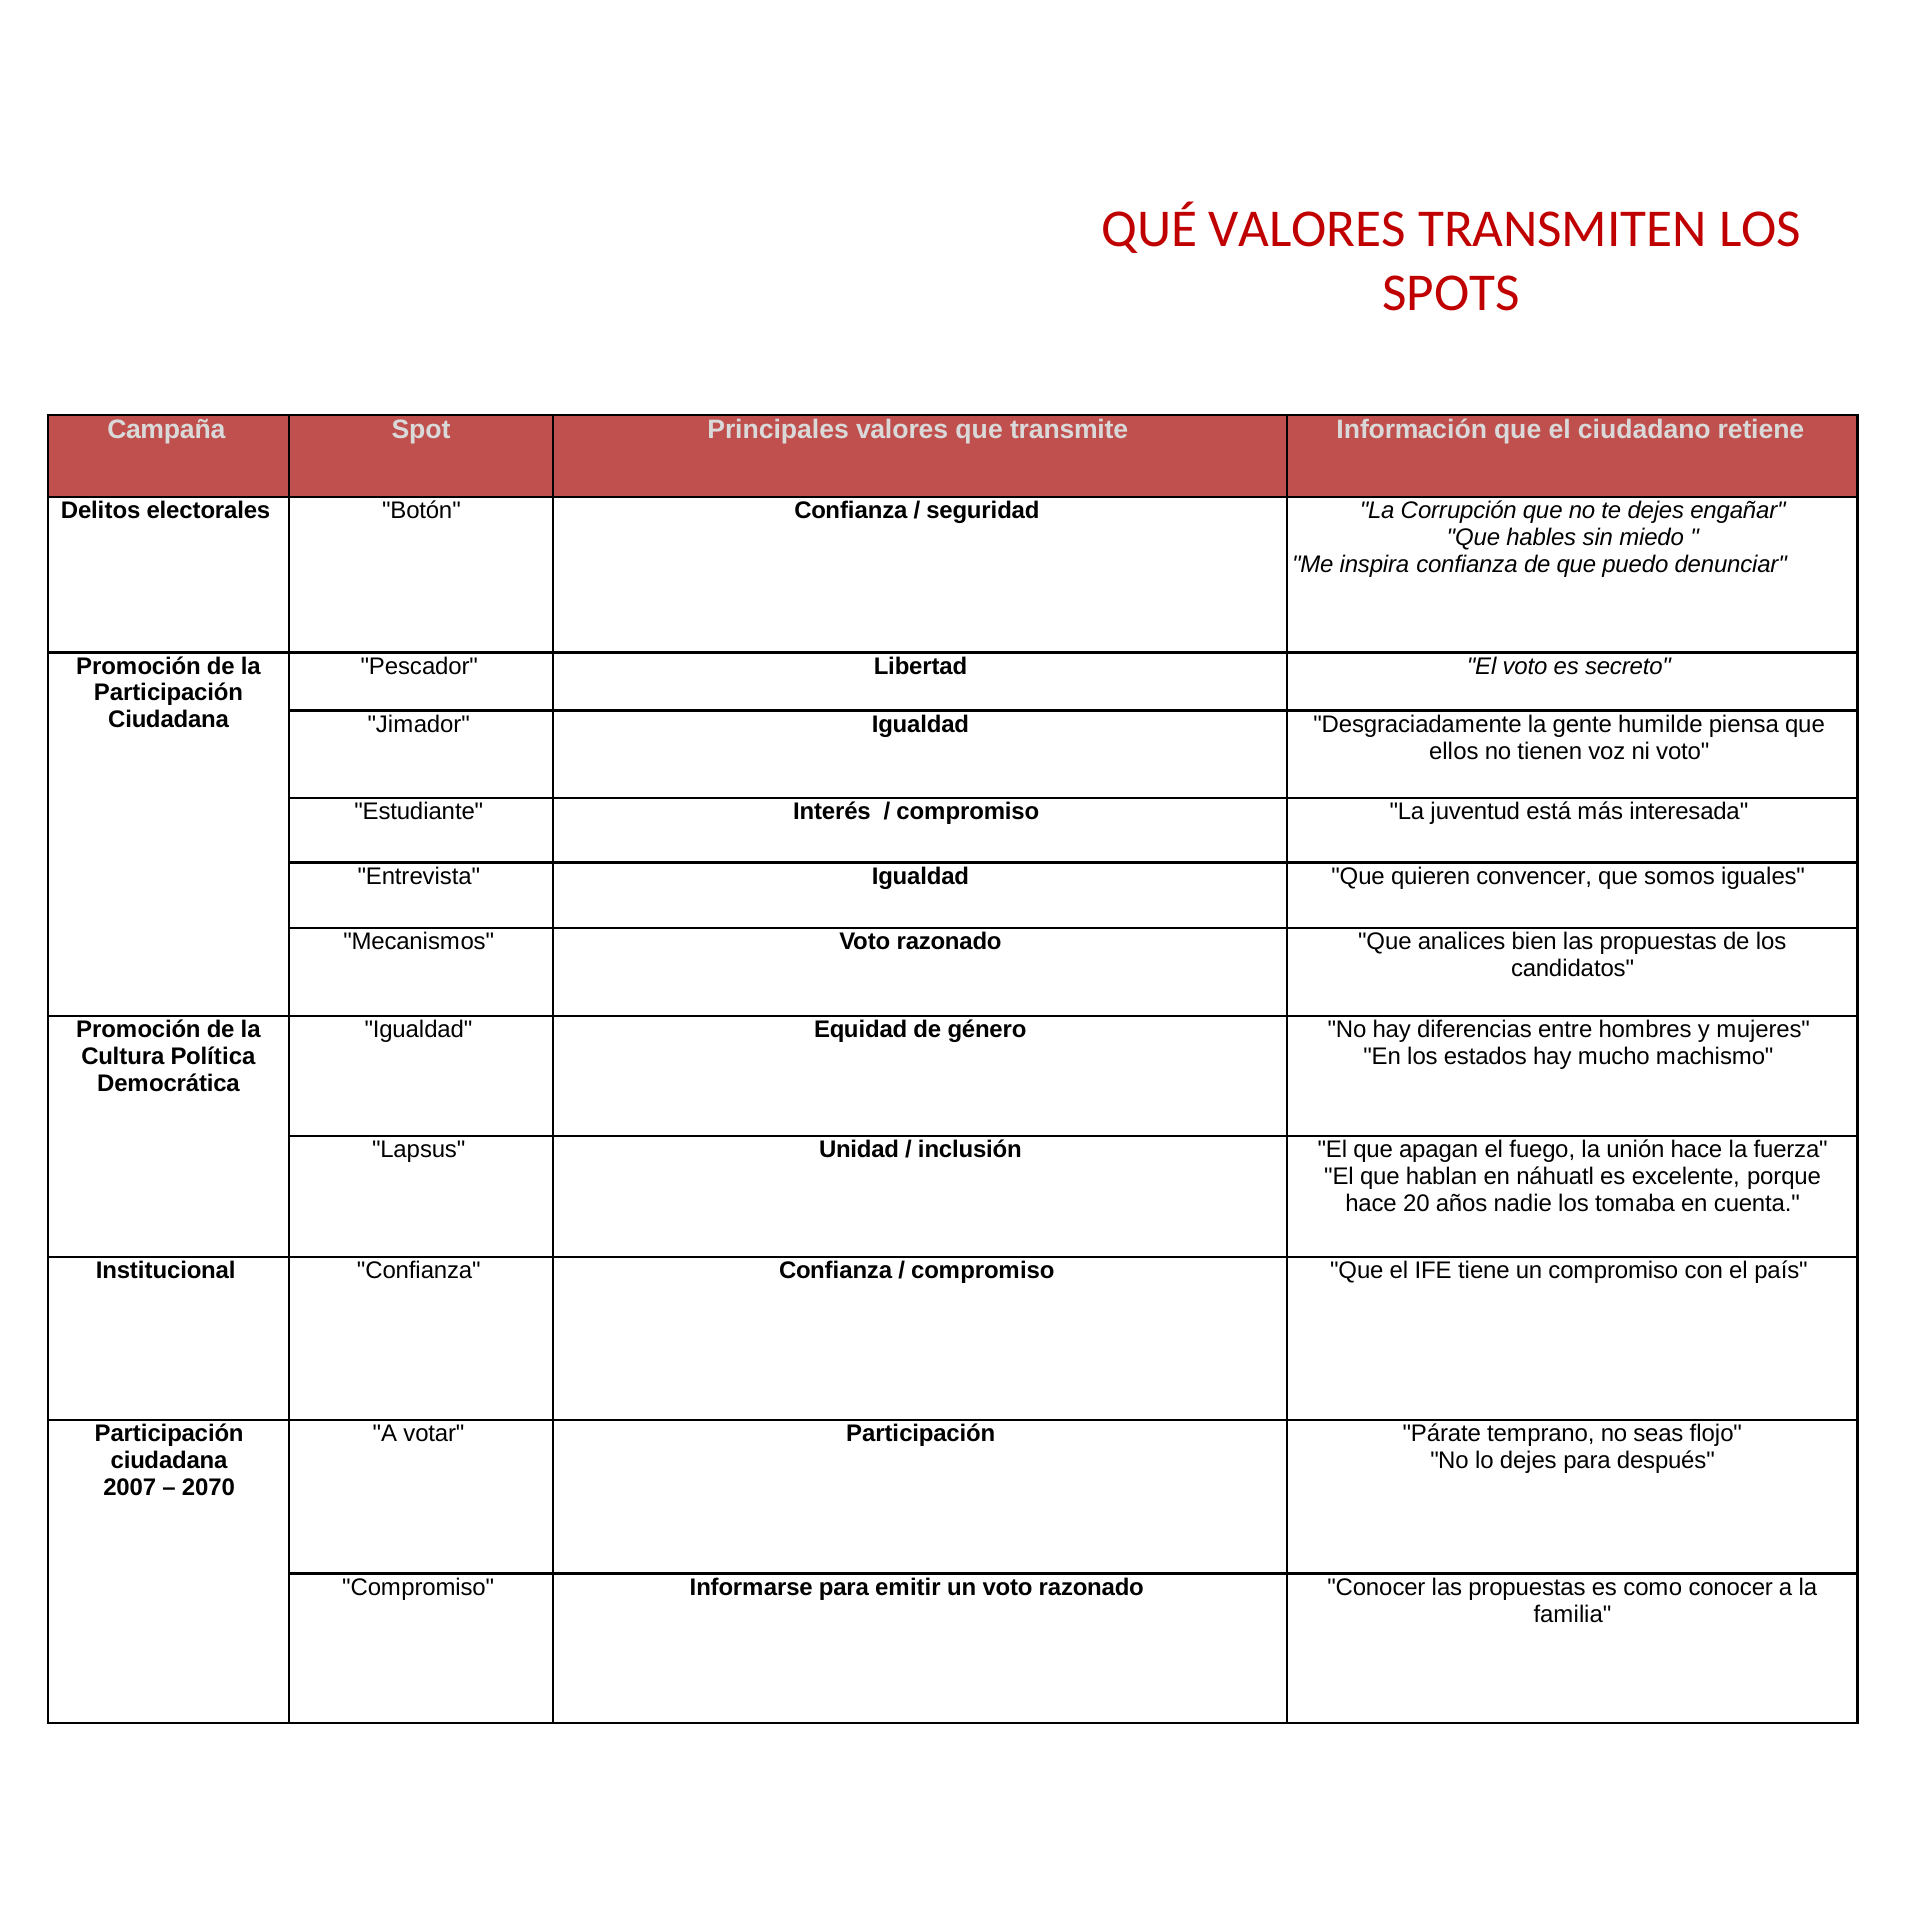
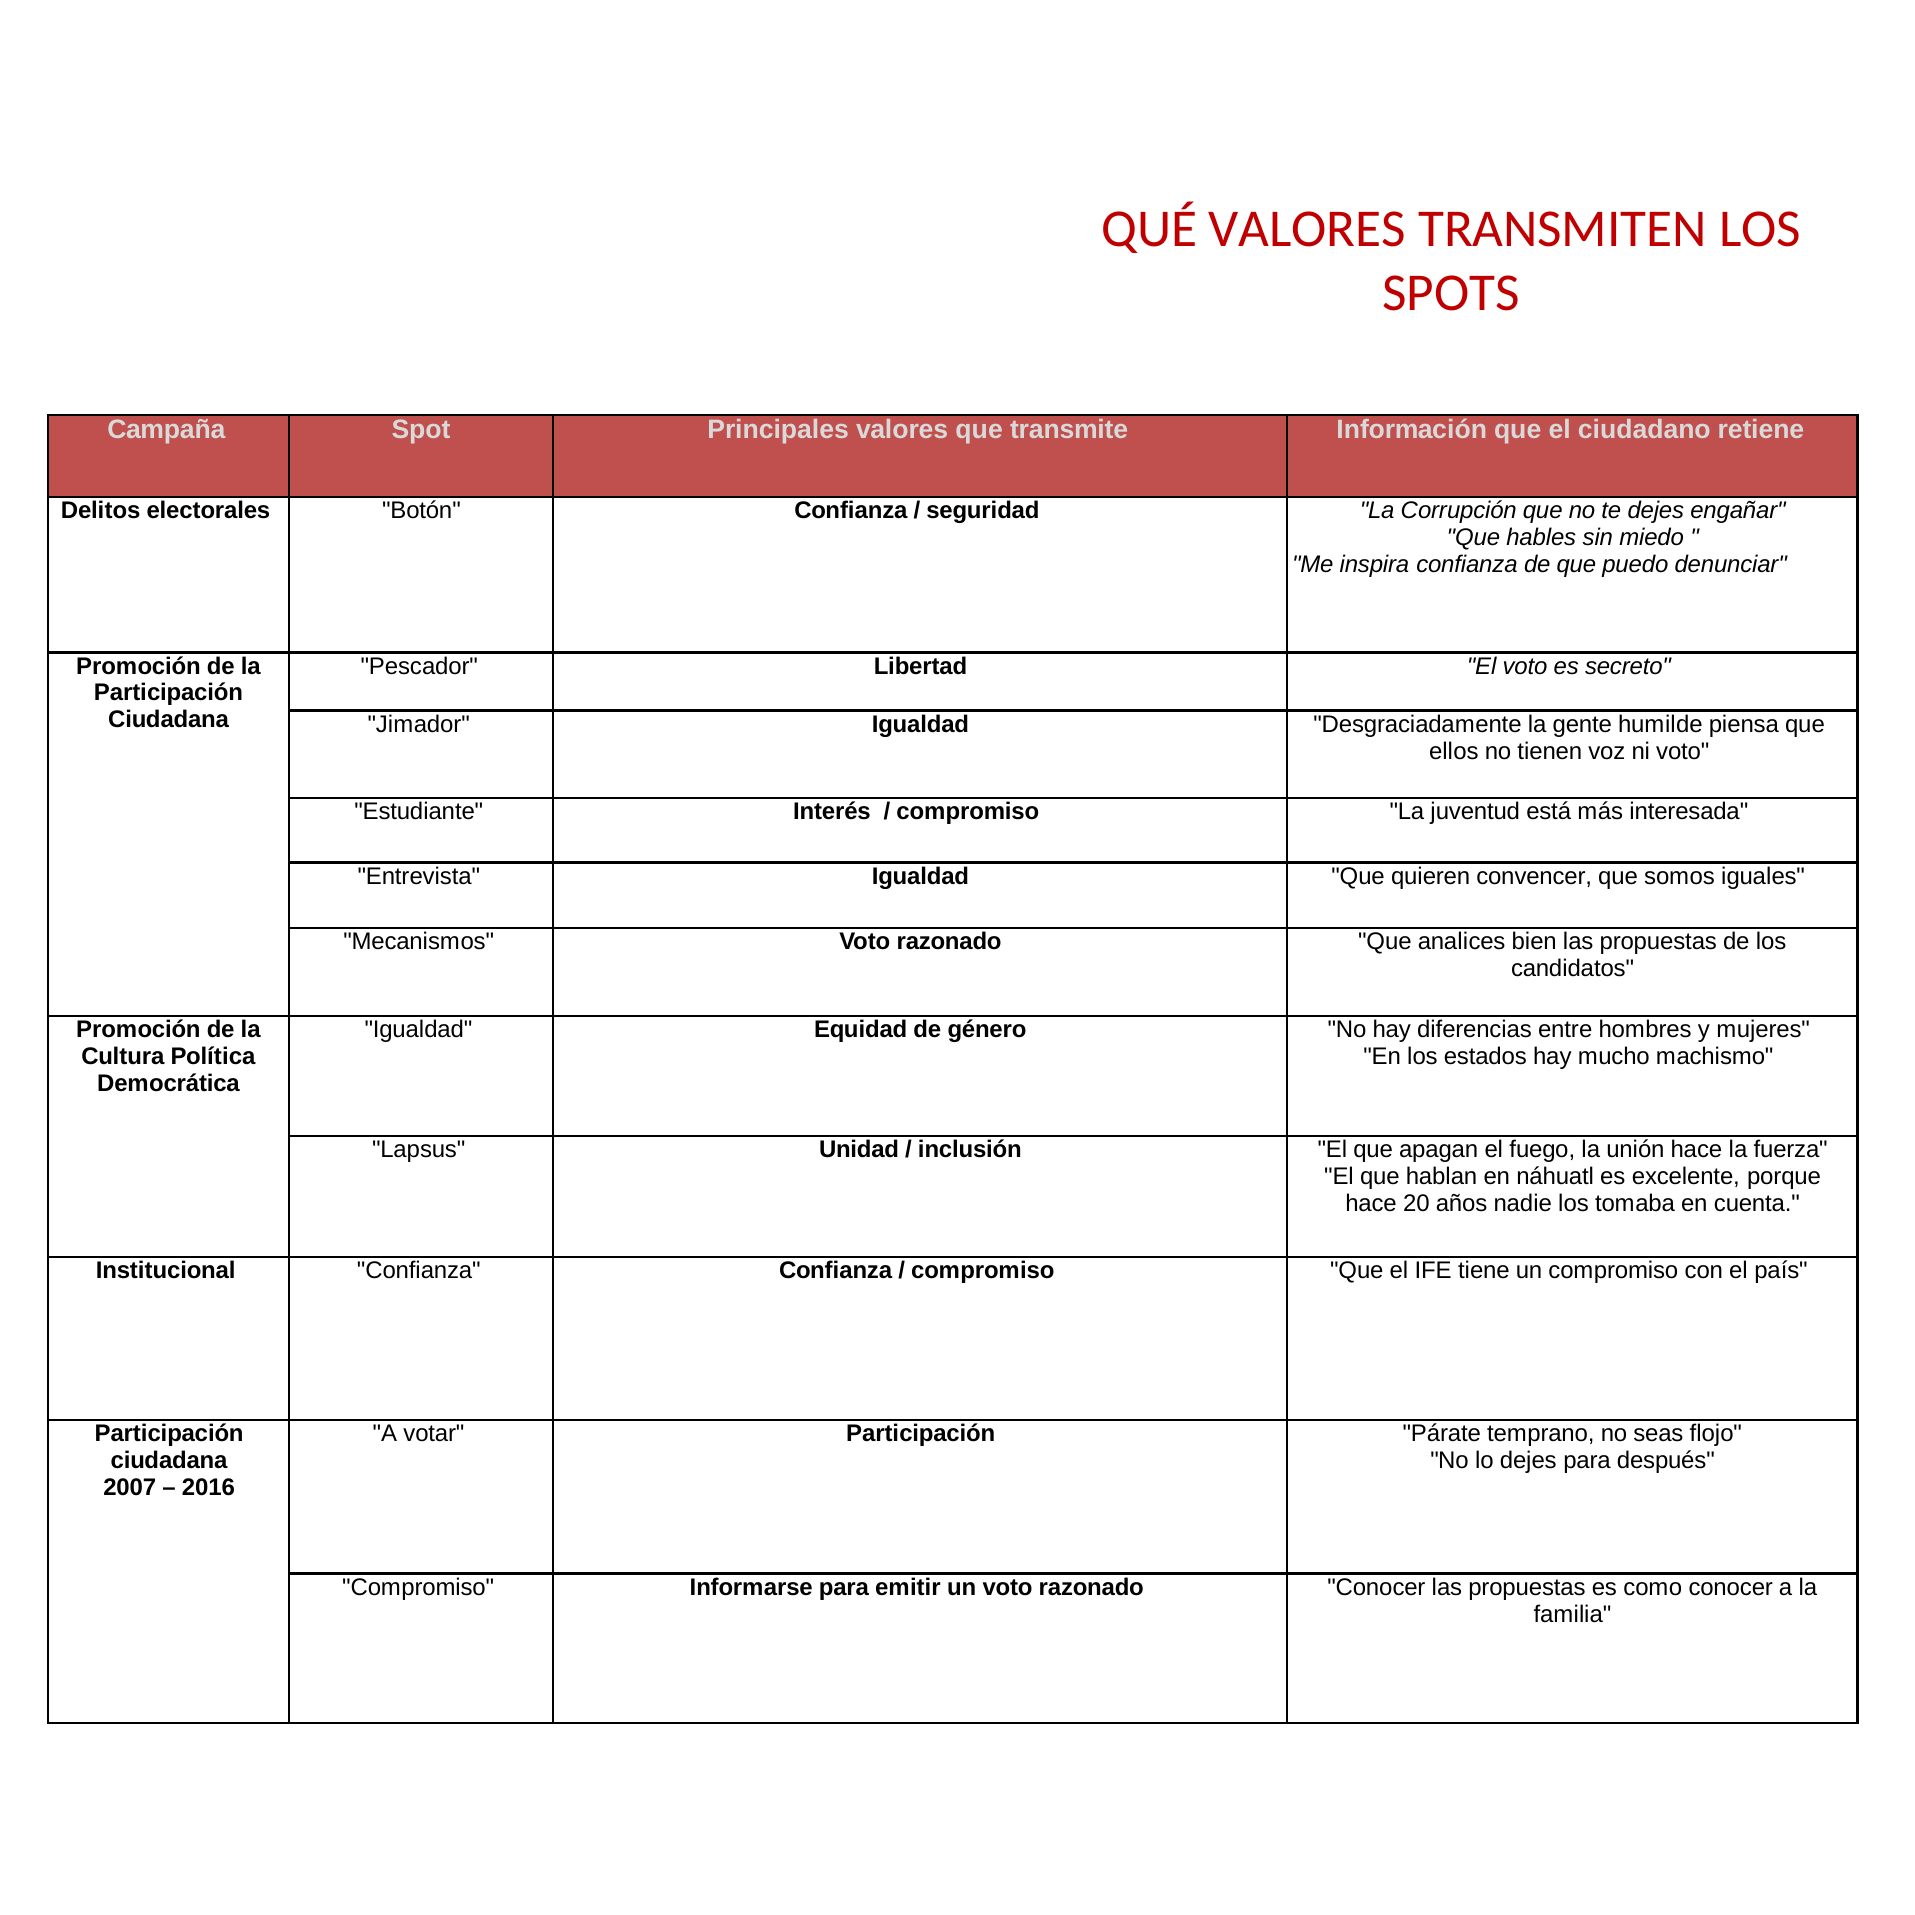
2070: 2070 -> 2016 (208, 1488)
